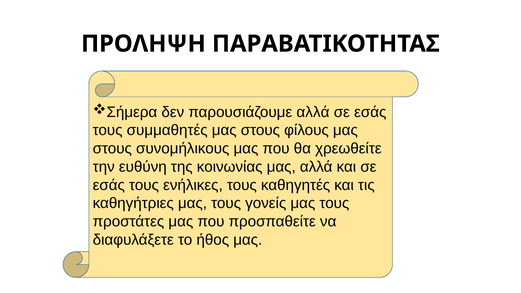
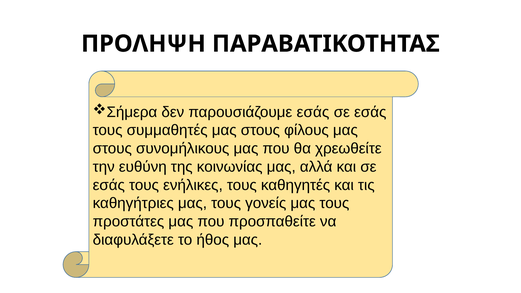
παρουσιάζουμε αλλά: αλλά -> εσάς (313, 112)
